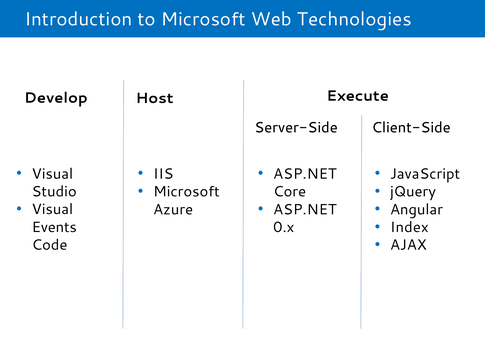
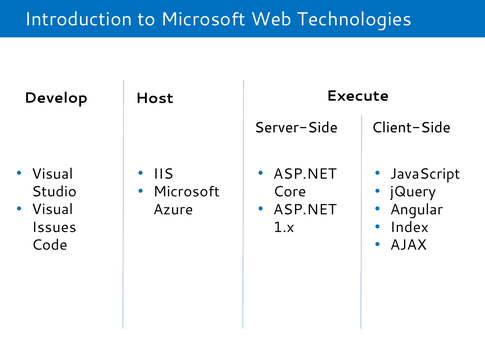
Events: Events -> Issues (54, 227)
0.x: 0.x -> 1.x (284, 227)
